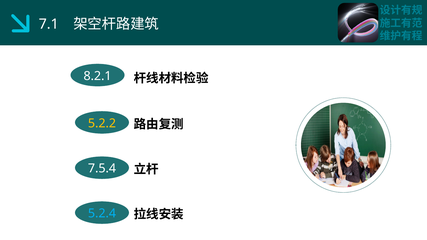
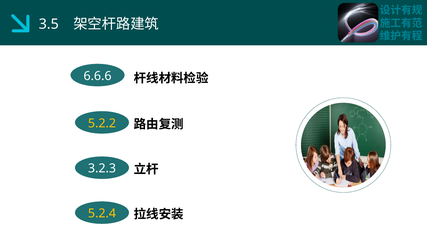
7.1: 7.1 -> 3.5 (49, 24)
8.2.1: 8.2.1 -> 6.6.6 (98, 76)
7.5.4: 7.5.4 -> 3.2.3 (102, 169)
5.2.4 colour: light blue -> yellow (102, 214)
